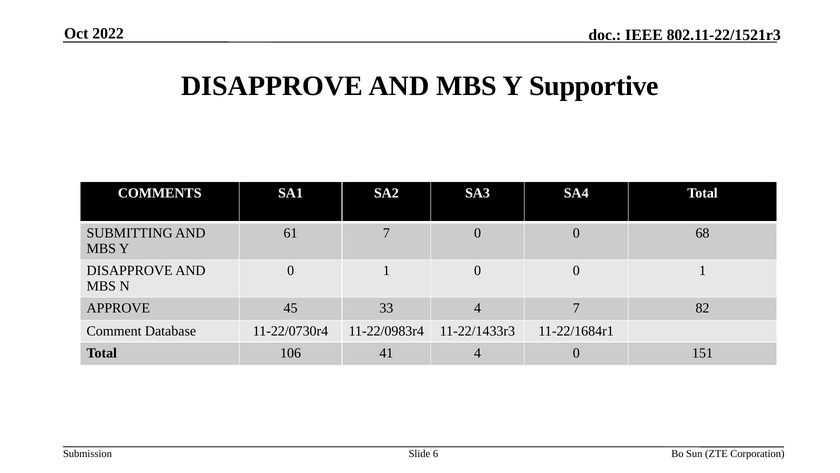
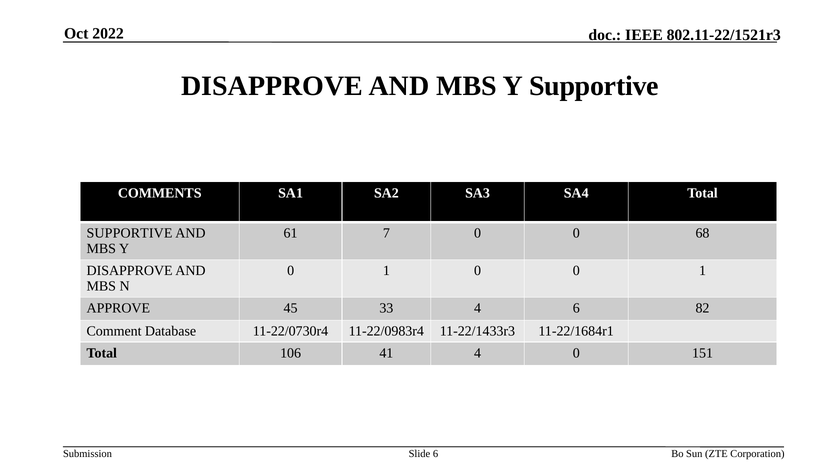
SUBMITTING: SUBMITTING -> SUPPORTIVE (130, 233)
4 7: 7 -> 6 (576, 308)
